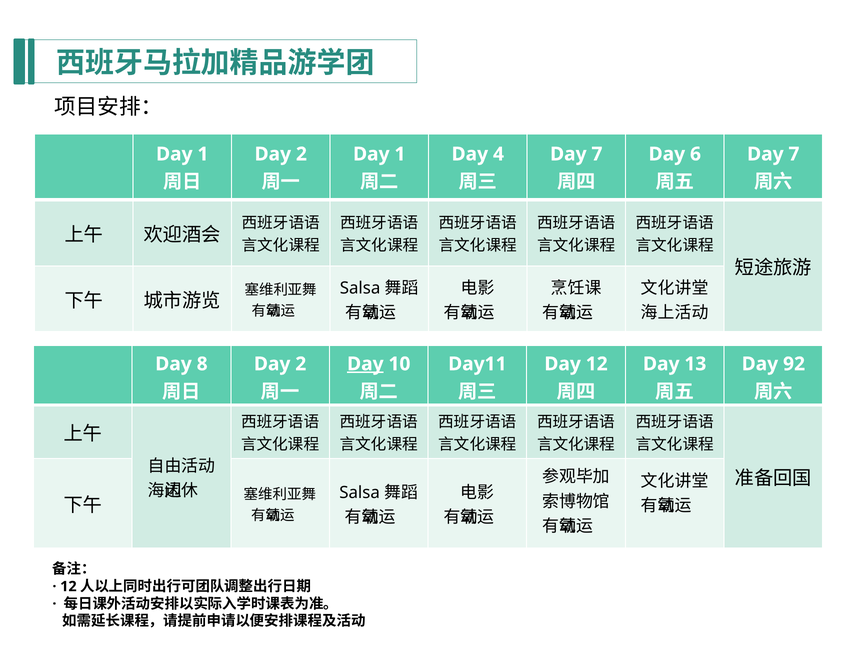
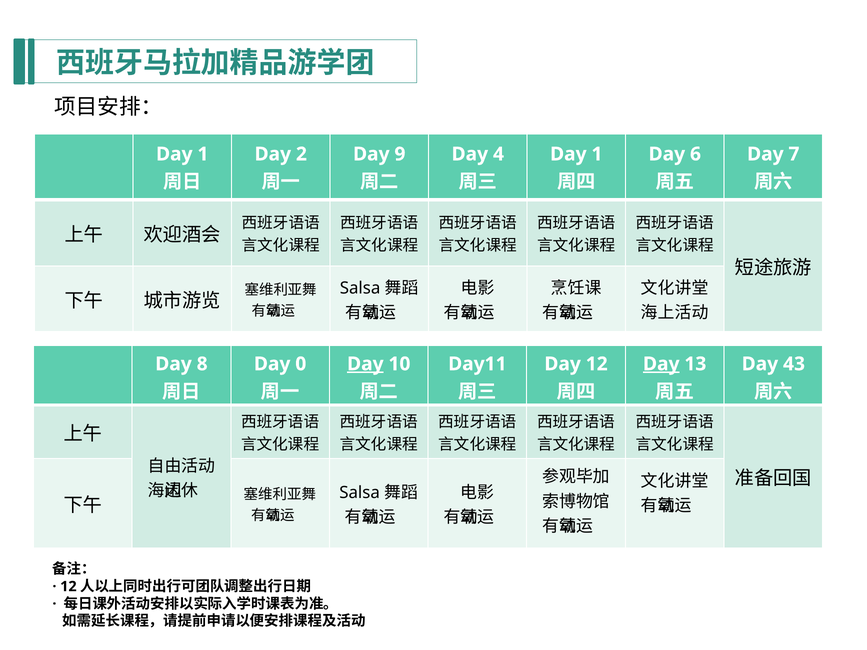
1: 1 -> 9 (400, 154)
7: 7 -> 1 (597, 154)
2: 2 -> 0 (301, 364)
Day underline: none -> present (661, 364)
92: 92 -> 43 (794, 364)
